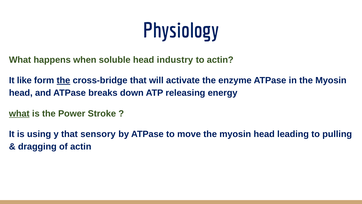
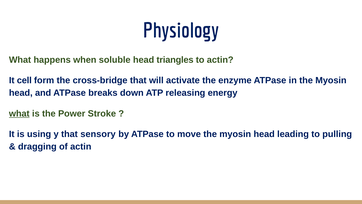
industry: industry -> triangles (175, 60)
like: like -> cell (24, 80)
the underline: present -> none (63, 80)
